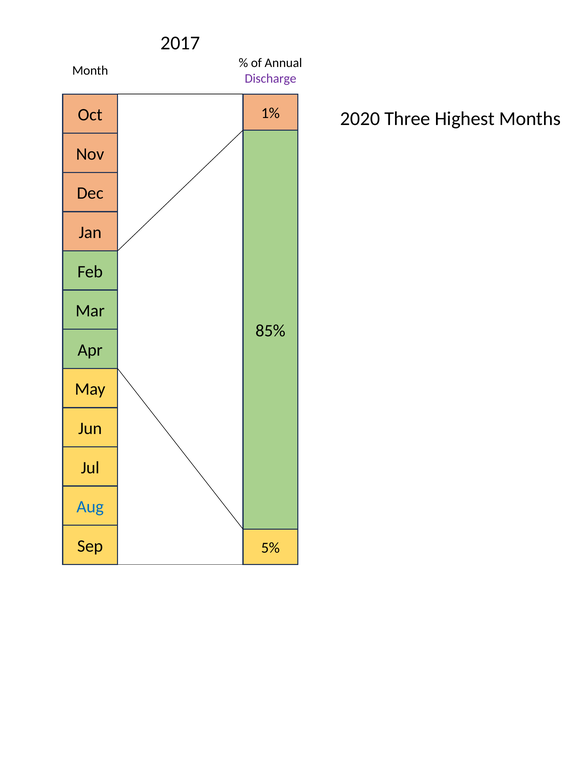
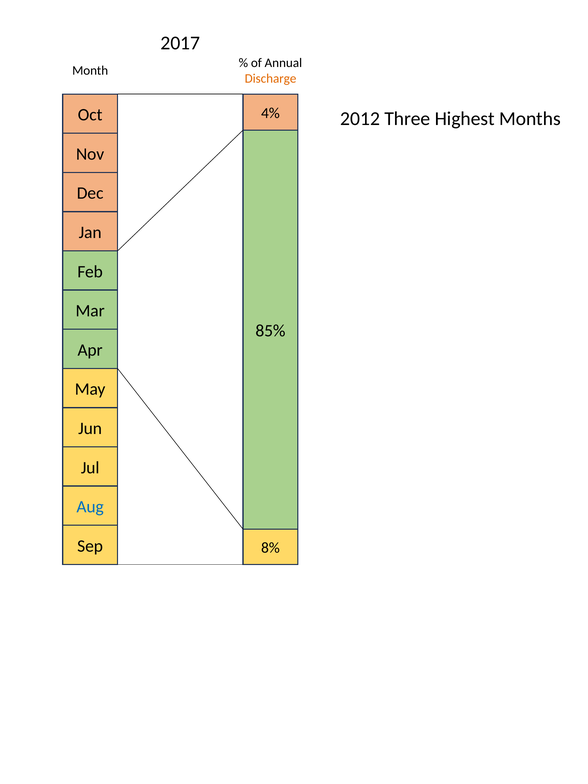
Discharge colour: purple -> orange (271, 78)
1%: 1% -> 4% (270, 113)
2020: 2020 -> 2012 (360, 119)
5%: 5% -> 8% (270, 548)
